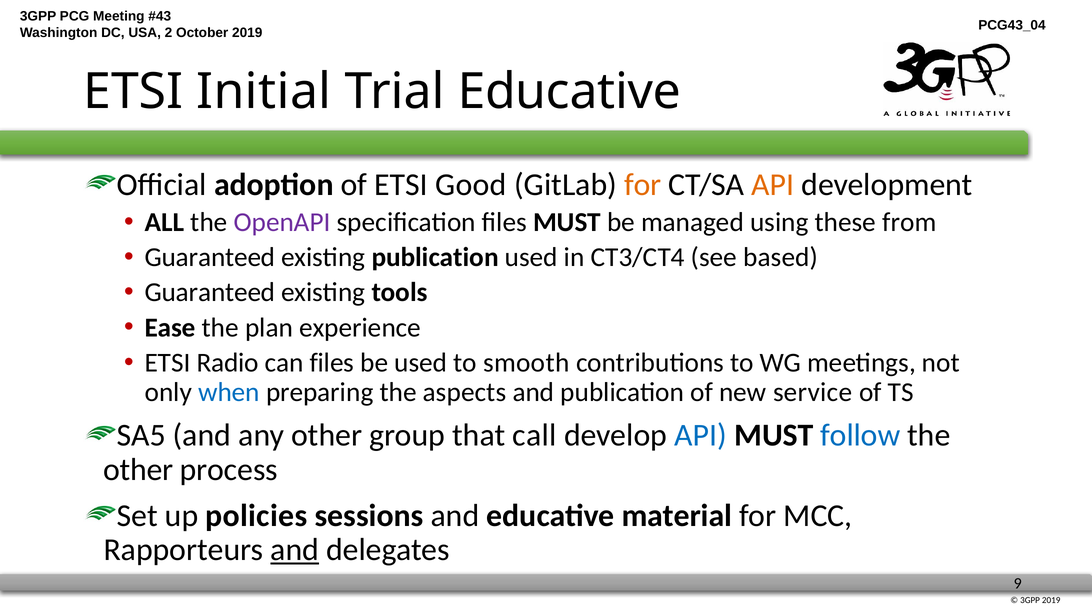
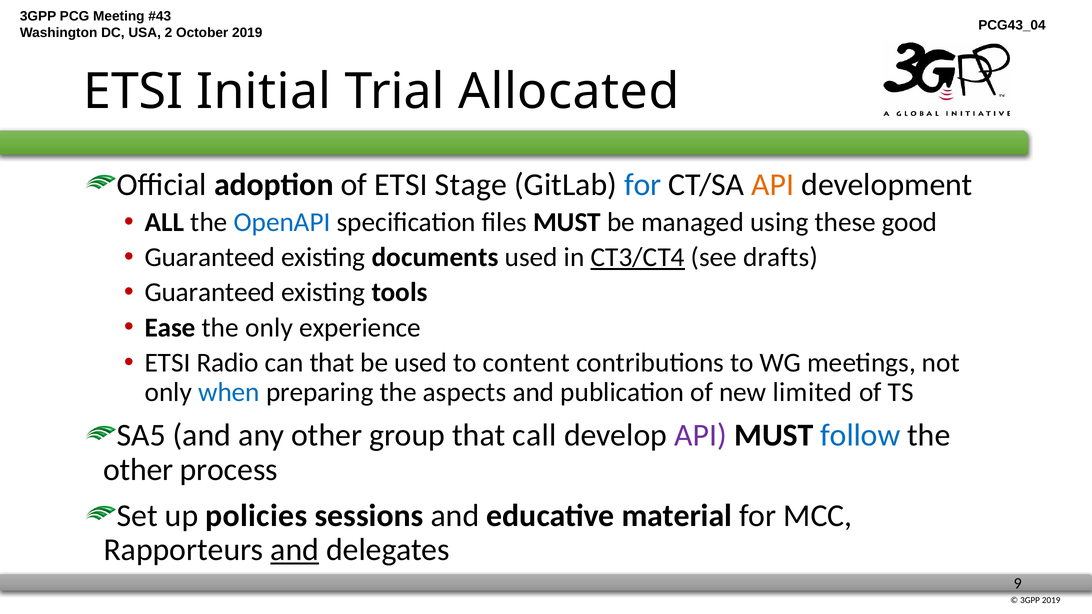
Trial Educative: Educative -> Allocated (569, 92)
Good: Good -> Stage (471, 185)
for colour: orange -> blue (643, 185)
OpenAPI colour: purple -> blue (282, 222)
from: from -> good (909, 222)
existing publication: publication -> documents (435, 257)
CT3/CT4 underline: none -> present (638, 257)
based: based -> drafts (781, 257)
the plan: plan -> only (269, 328)
can files: files -> that (332, 363)
smooth: smooth -> content (526, 363)
service: service -> limited (813, 392)
API colour: blue -> purple (700, 436)
